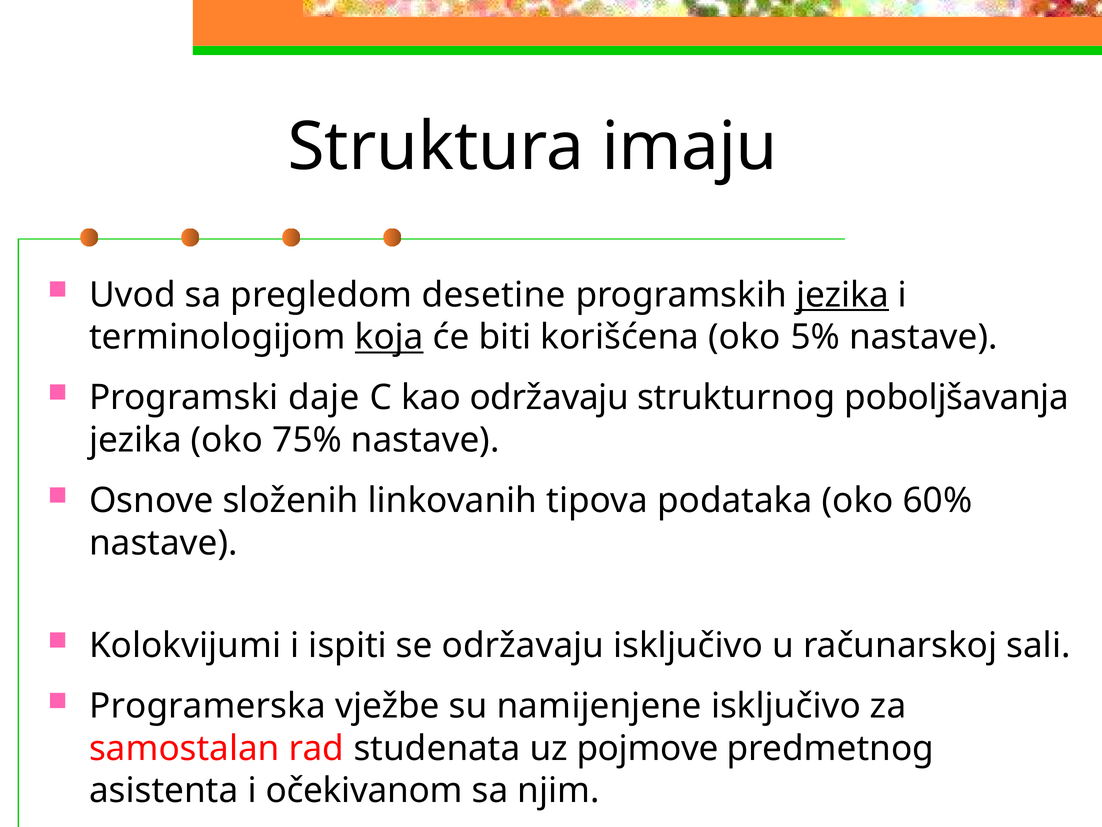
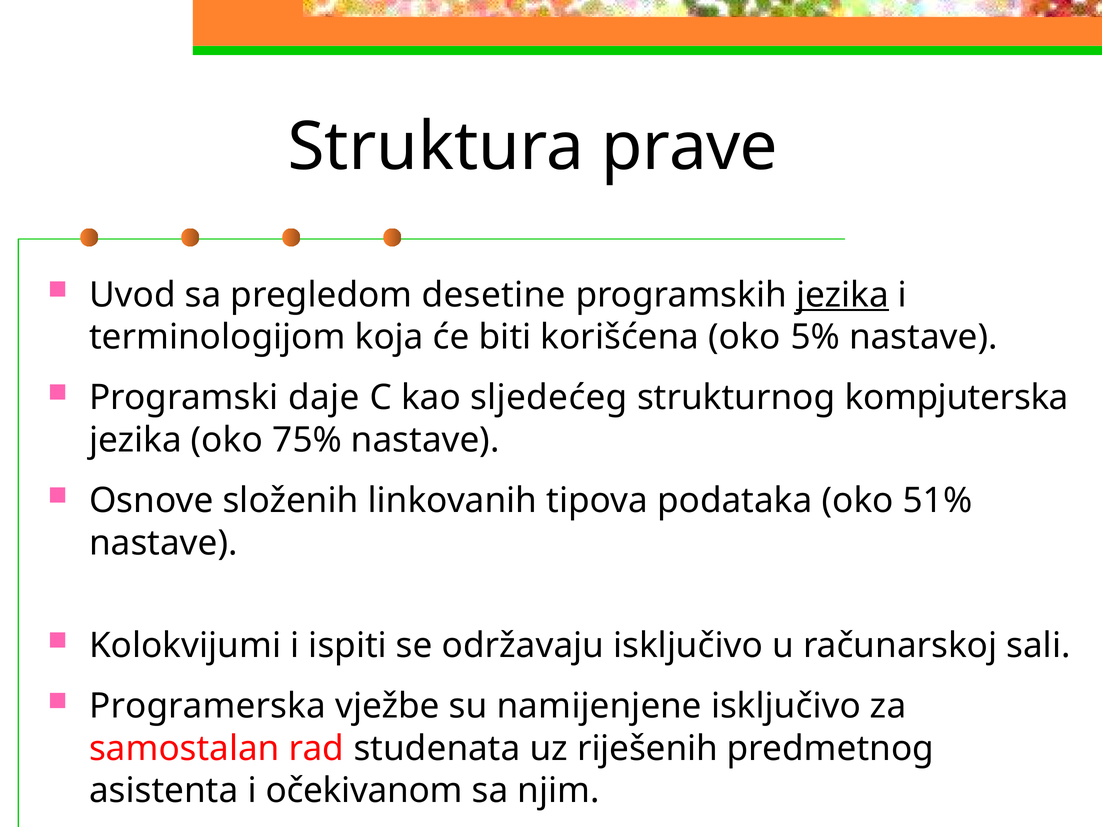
imaju: imaju -> prave (690, 147)
koja underline: present -> none (389, 337)
kao održavaju: održavaju -> sljedećeg (549, 398)
poboljšavanja: poboljšavanja -> kompjuterska (957, 398)
60%: 60% -> 51% (938, 500)
pojmove: pojmove -> riješenih (647, 748)
